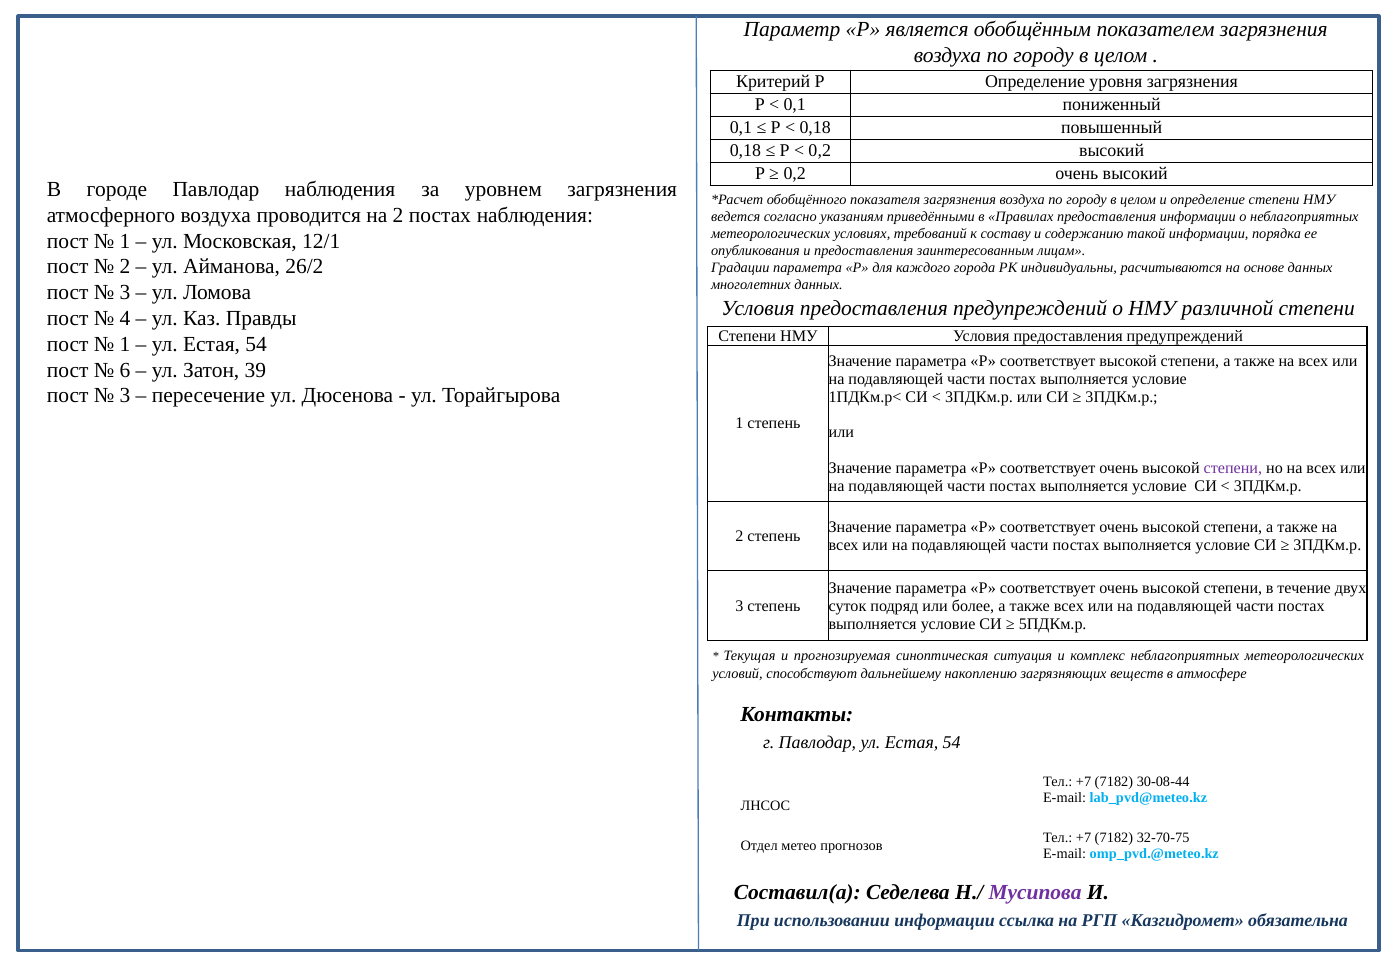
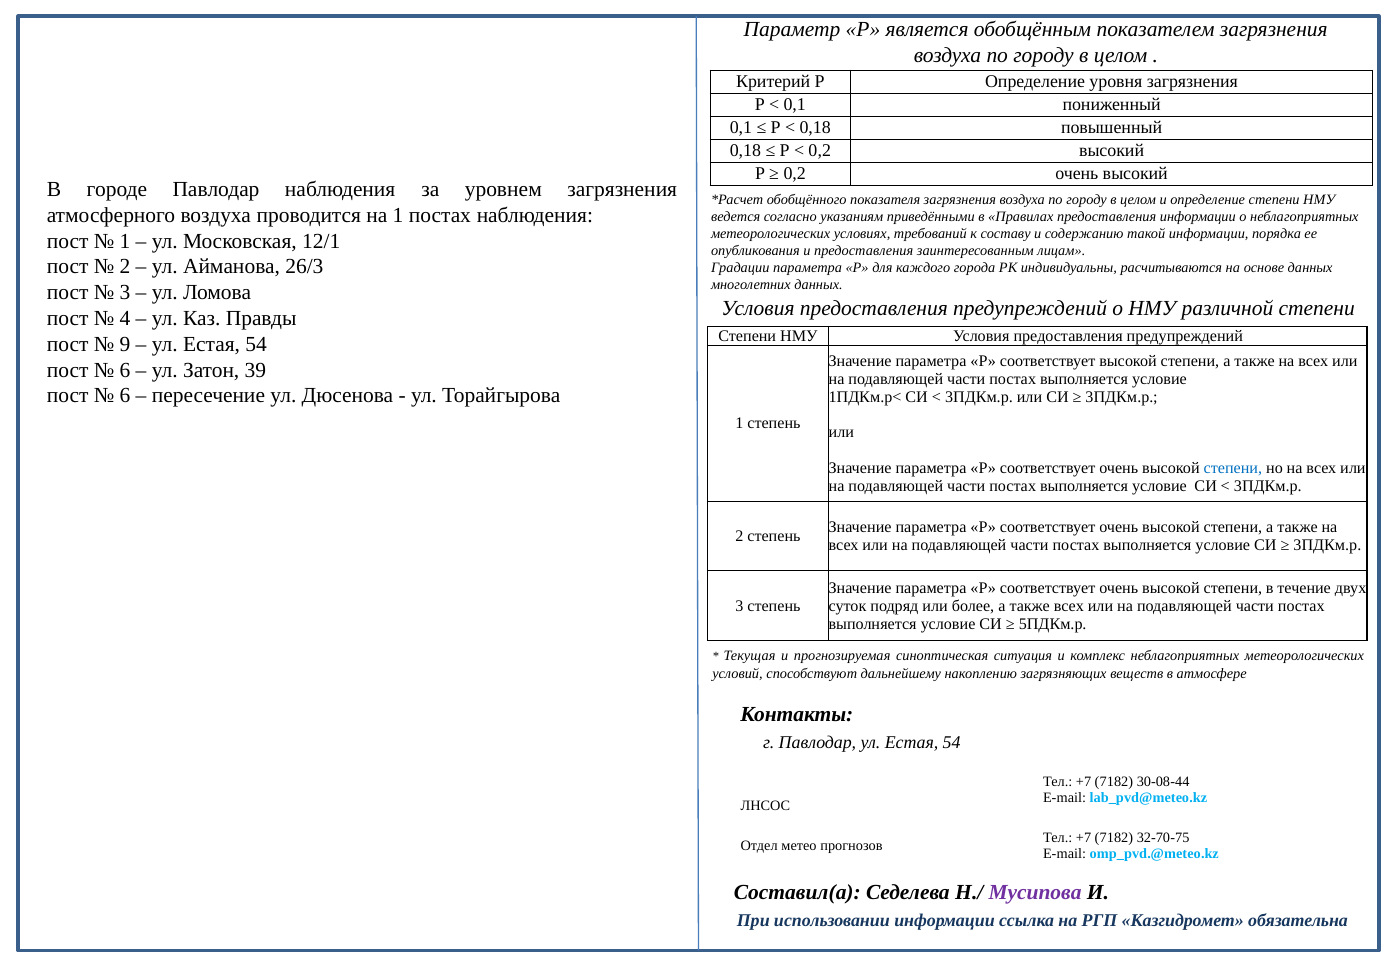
на 2: 2 -> 1 (398, 215)
26/2: 26/2 -> 26/3 (304, 267)
1: 1 -> 9 (125, 344)
3: 3 -> 6 (125, 396)
степени colour: purple -> blue (1233, 468)
